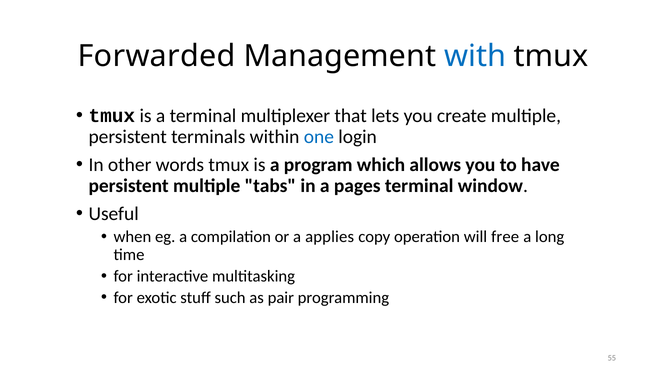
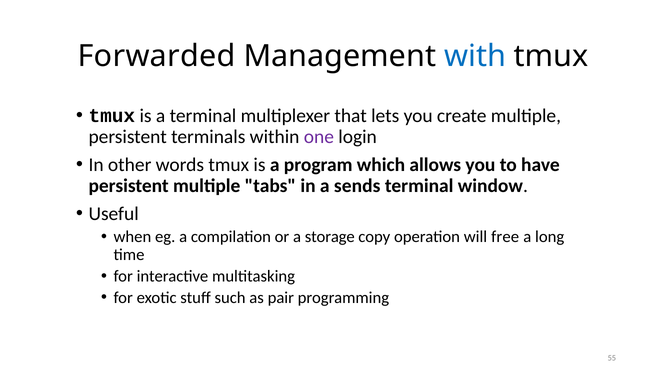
one colour: blue -> purple (319, 137)
pages: pages -> sends (357, 186)
applies: applies -> storage (330, 237)
